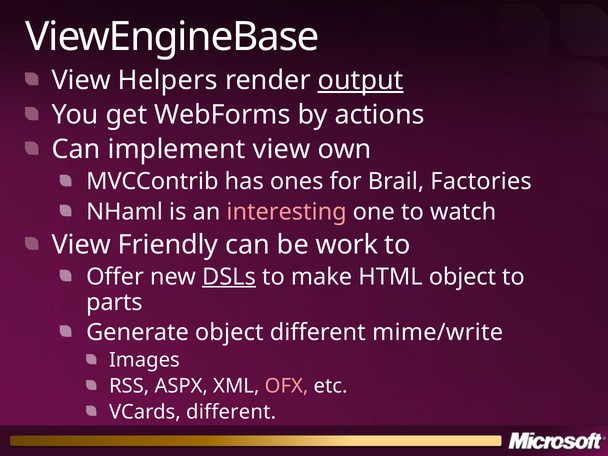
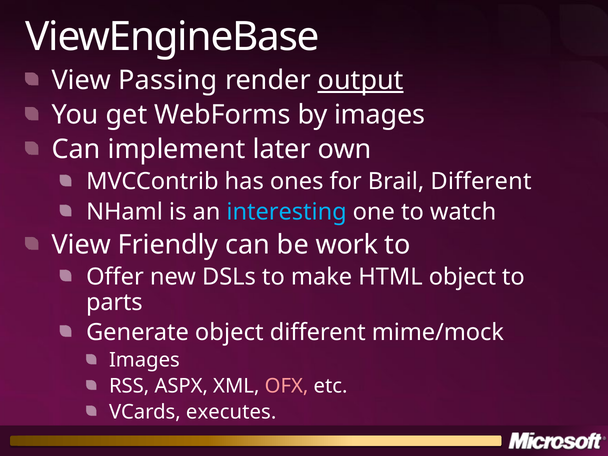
Helpers: Helpers -> Passing (168, 80)
by actions: actions -> images (380, 115)
implement view: view -> later (282, 150)
Brail Factories: Factories -> Different (481, 182)
interesting colour: pink -> light blue (287, 212)
DSLs underline: present -> none (229, 277)
mime/write: mime/write -> mime/mock (438, 332)
VCards different: different -> executes (231, 412)
